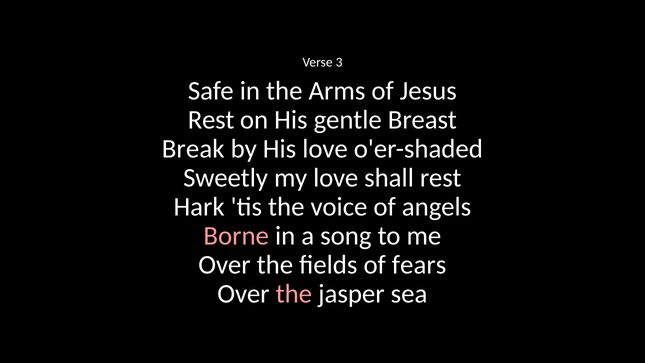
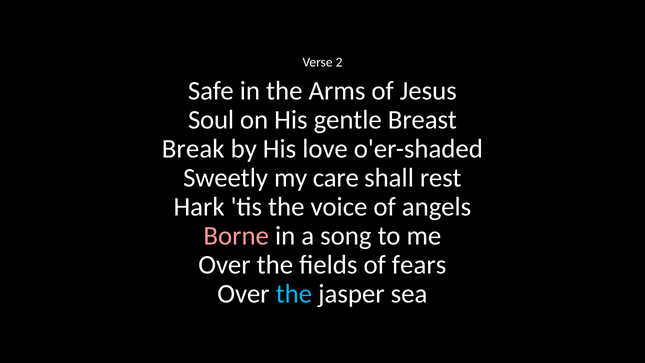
3: 3 -> 2 (339, 63)
Rest: Rest -> Soul (211, 120)
my love: love -> care (336, 178)
the colour: pink -> light blue (294, 294)
